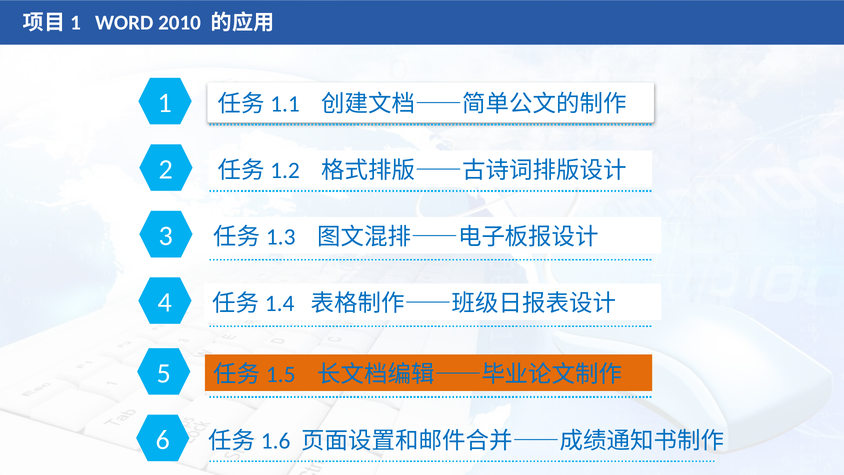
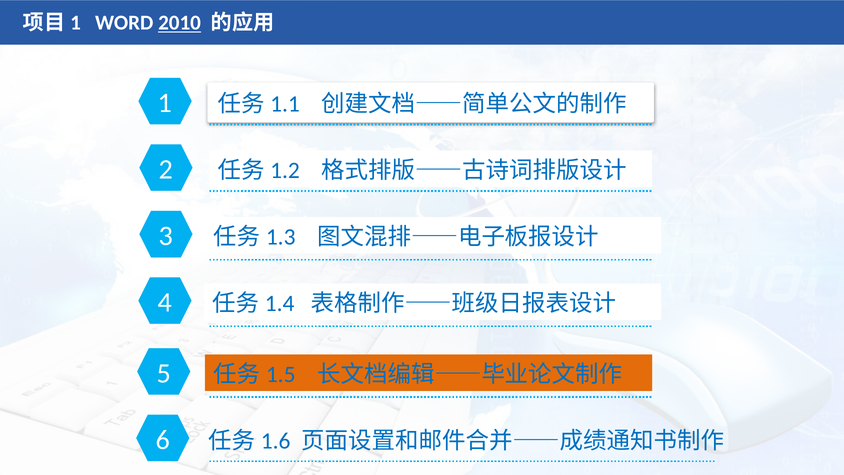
2010 underline: none -> present (180, 23)
